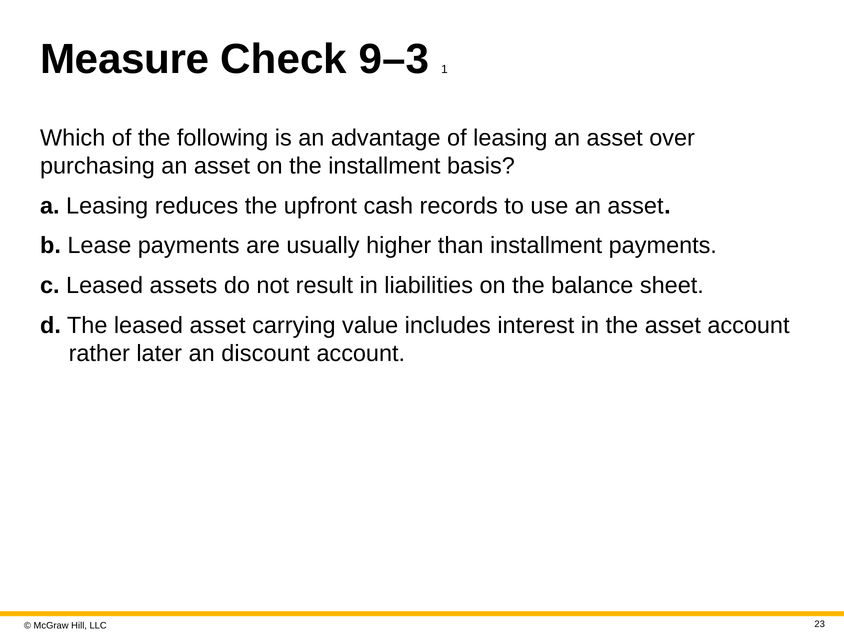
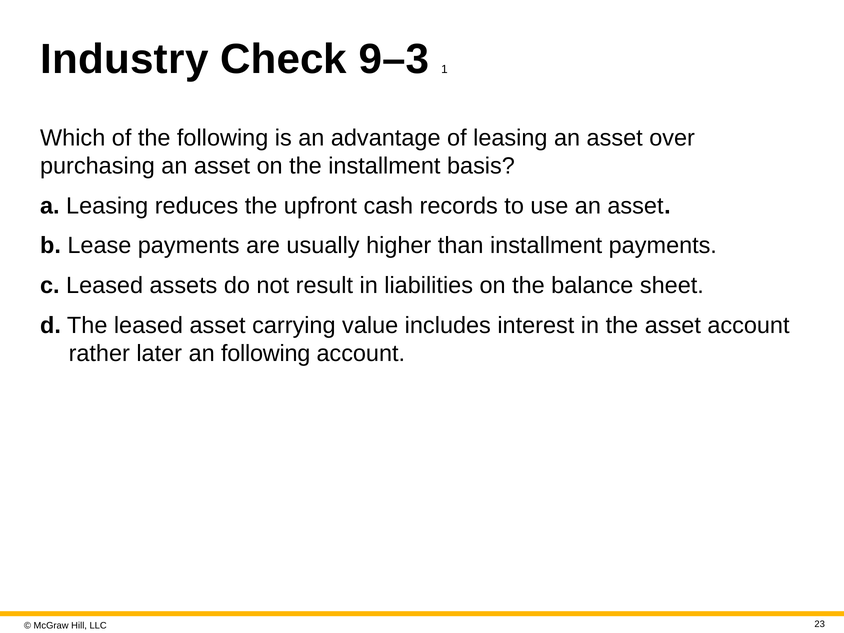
Measure: Measure -> Industry (124, 59)
an discount: discount -> following (266, 354)
